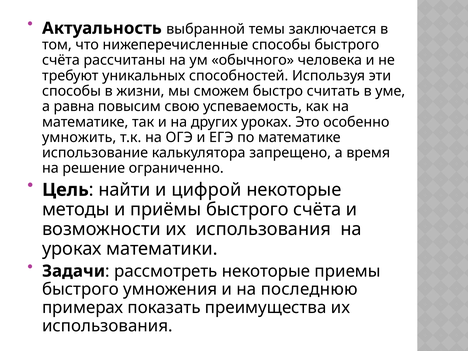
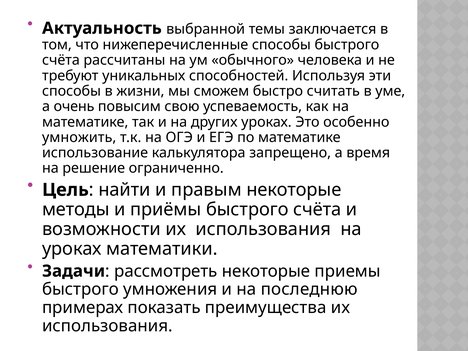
равна: равна -> очень (74, 107)
цифрой: цифрой -> правым (207, 190)
